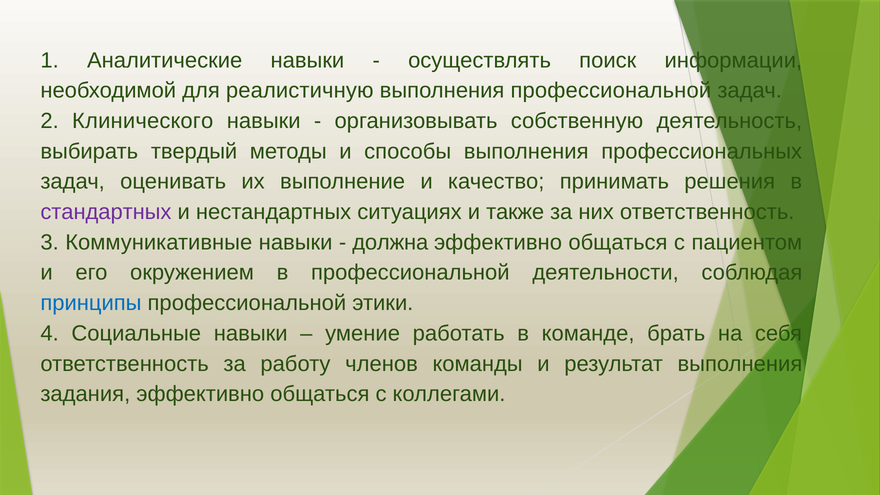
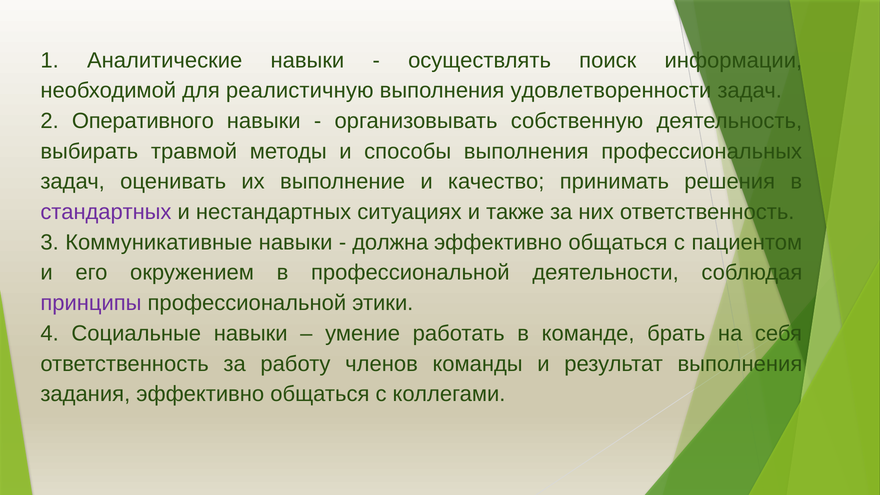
выполнения профессиональной: профессиональной -> удовлетворенности (611, 91)
Клинического: Клинического -> Оперативного (143, 121)
твердый: твердый -> травмой (194, 151)
принципы colour: blue -> purple (91, 303)
